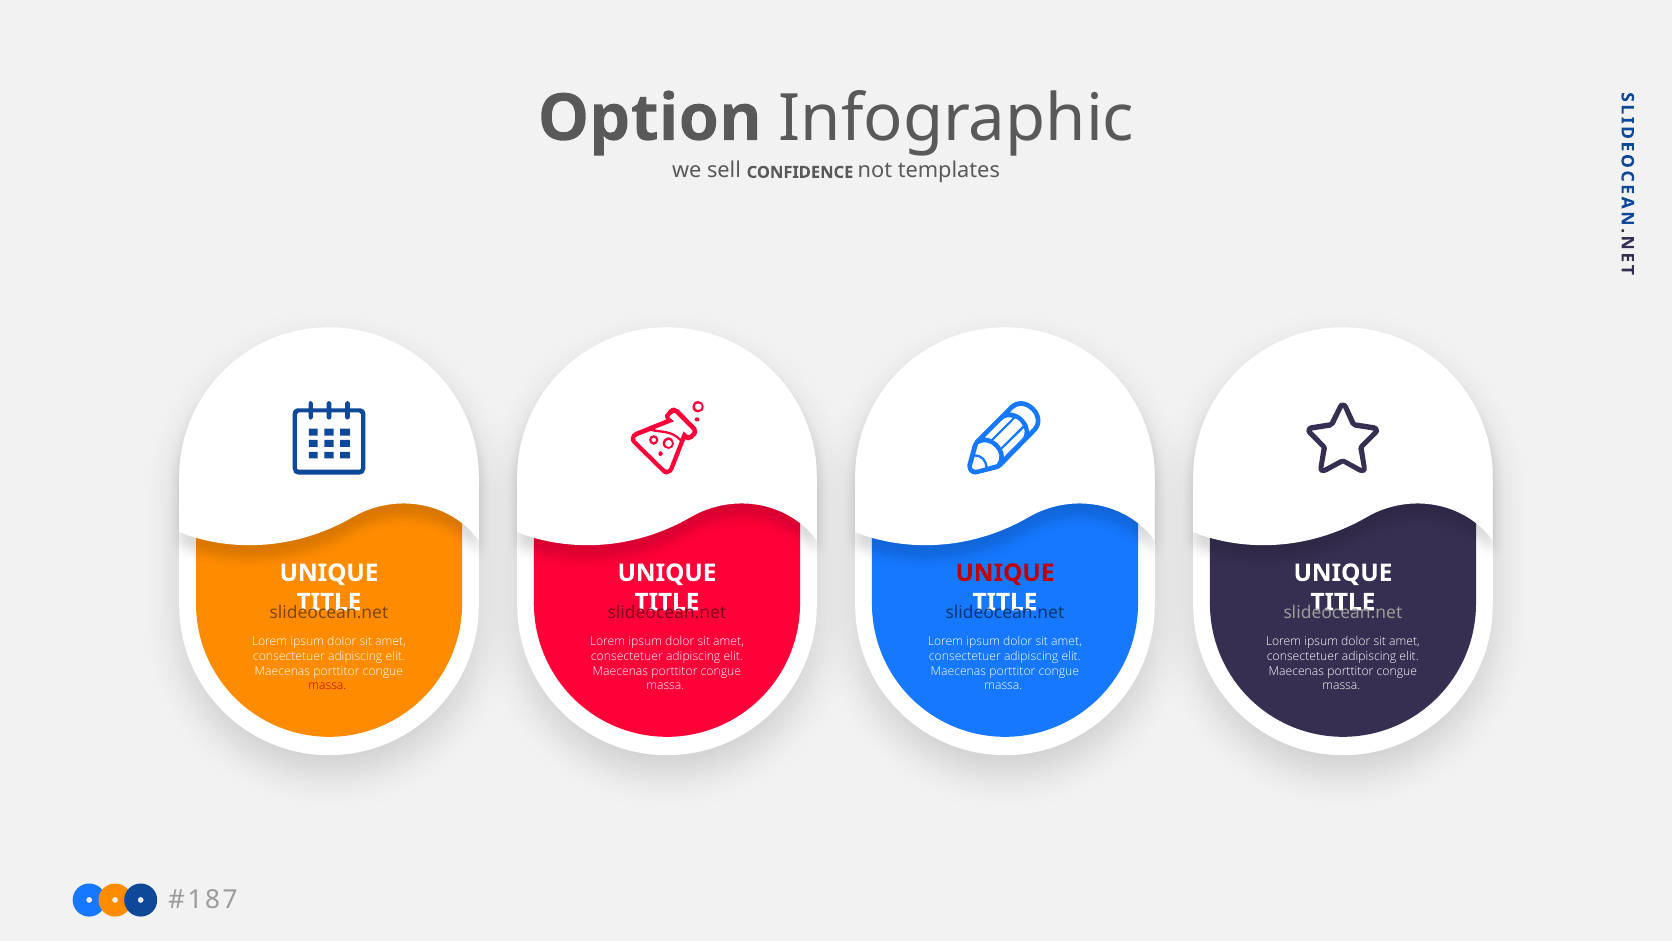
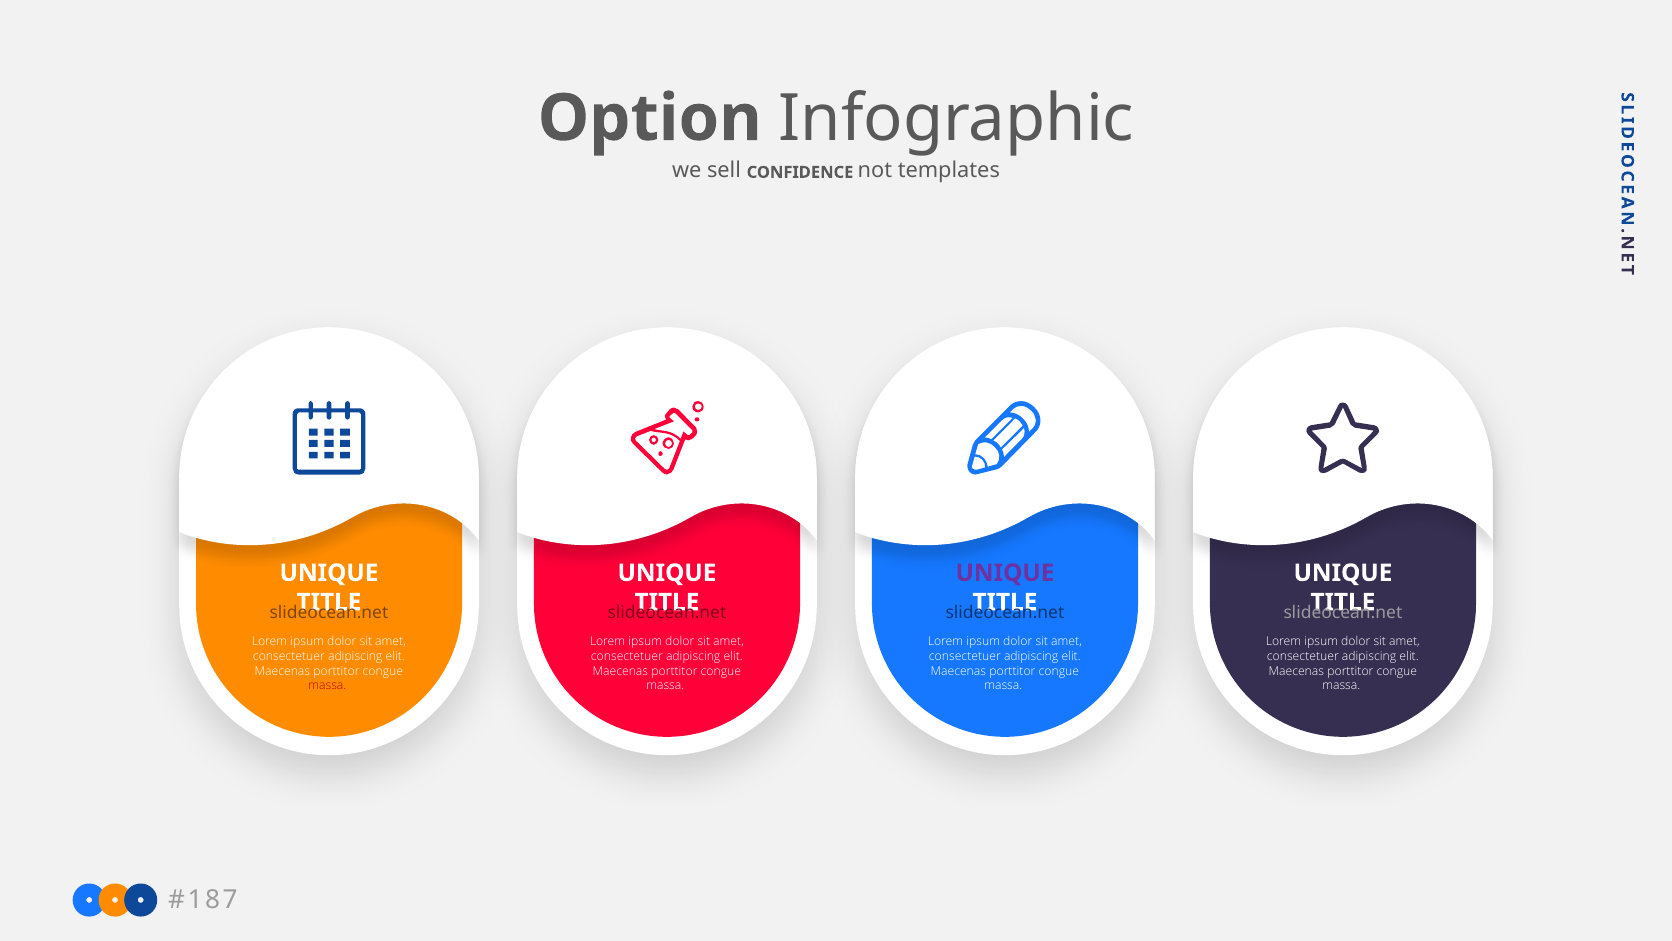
UNIQUE colour: red -> purple (1005, 573)
